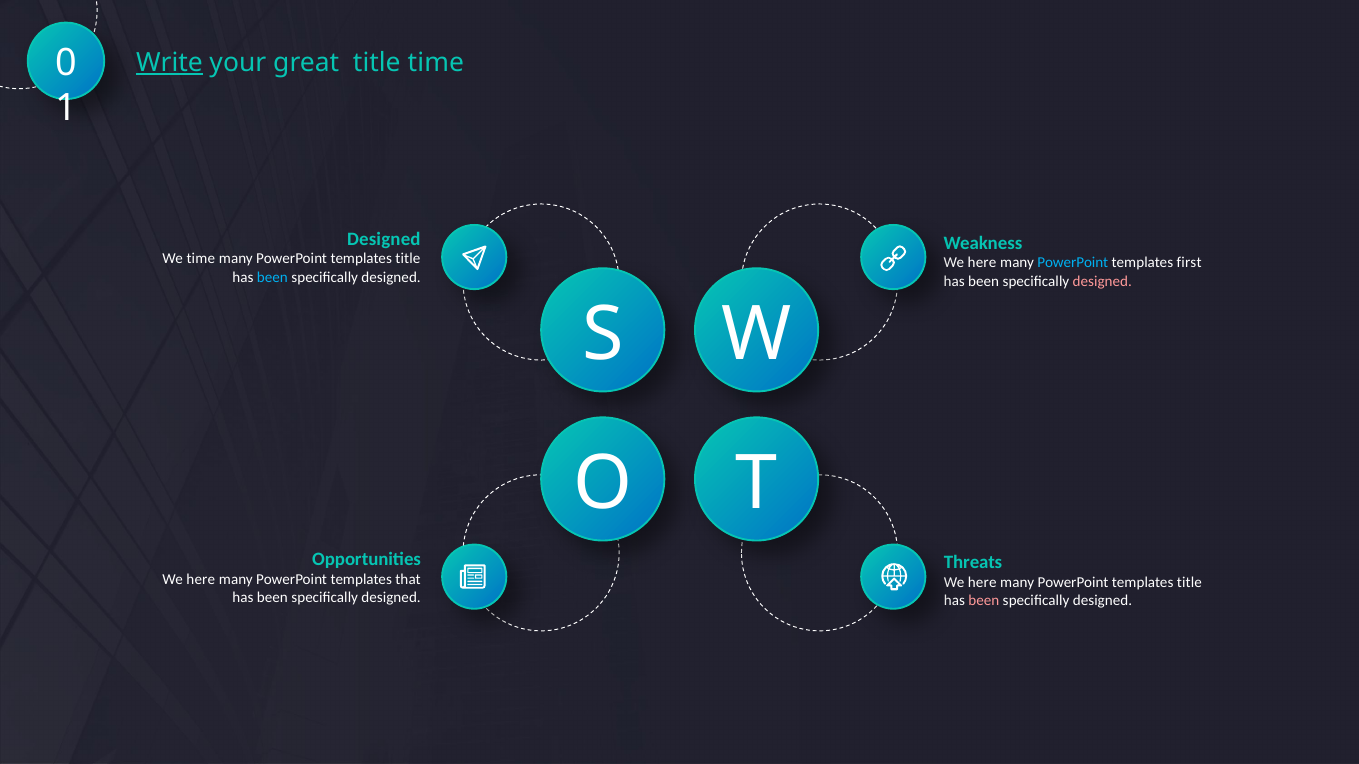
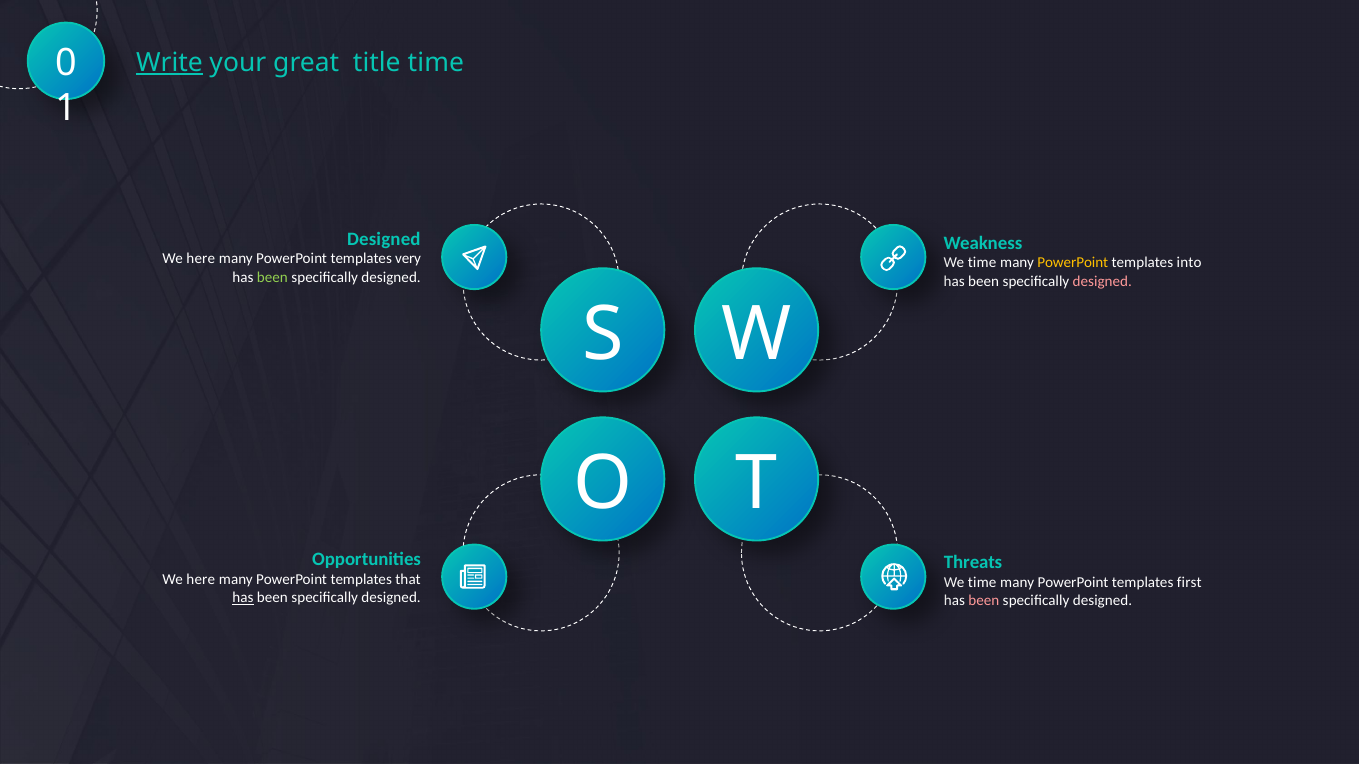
time: time -> here (201, 259)
title: title -> very (408, 259)
here: here -> time (982, 263)
PowerPoint colour: light blue -> yellow (1073, 263)
first: first -> into (1189, 263)
been colour: light blue -> light green (272, 277)
here: here -> time (982, 583)
title: title -> first (1189, 583)
has underline: none -> present (243, 598)
